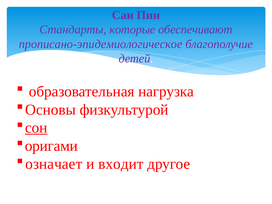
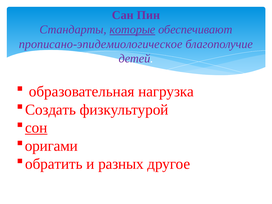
которые underline: none -> present (132, 30)
Основы: Основы -> Создать (51, 110)
означает: означает -> обратить (54, 164)
входит: входит -> разных (121, 164)
